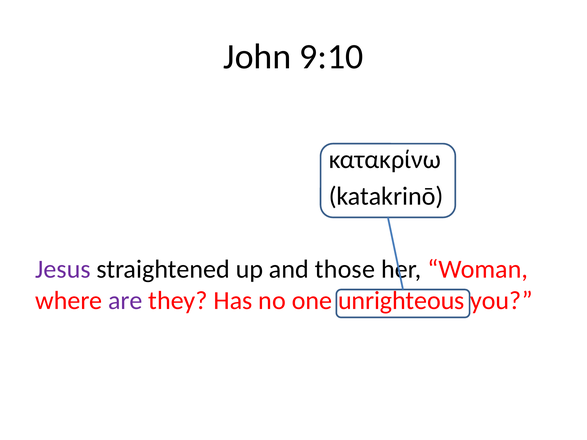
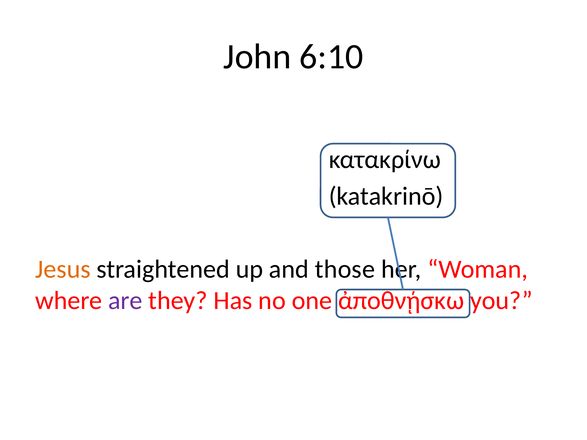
9:10: 9:10 -> 6:10 (331, 57)
Jesus colour: purple -> orange (63, 269)
unrighteous: unrighteous -> ἀποθνῄσκω (401, 301)
